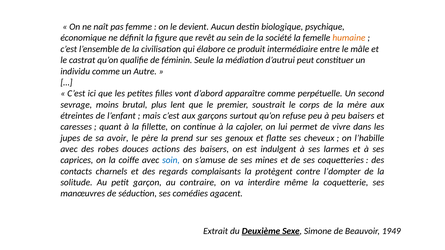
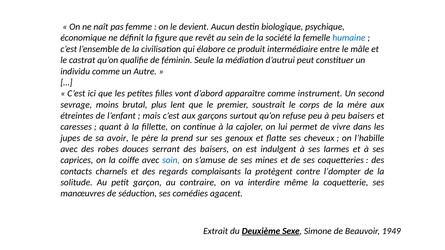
humaine colour: orange -> blue (349, 38)
perpétuelle: perpétuelle -> instrument (320, 94)
actions: actions -> serrant (166, 149)
